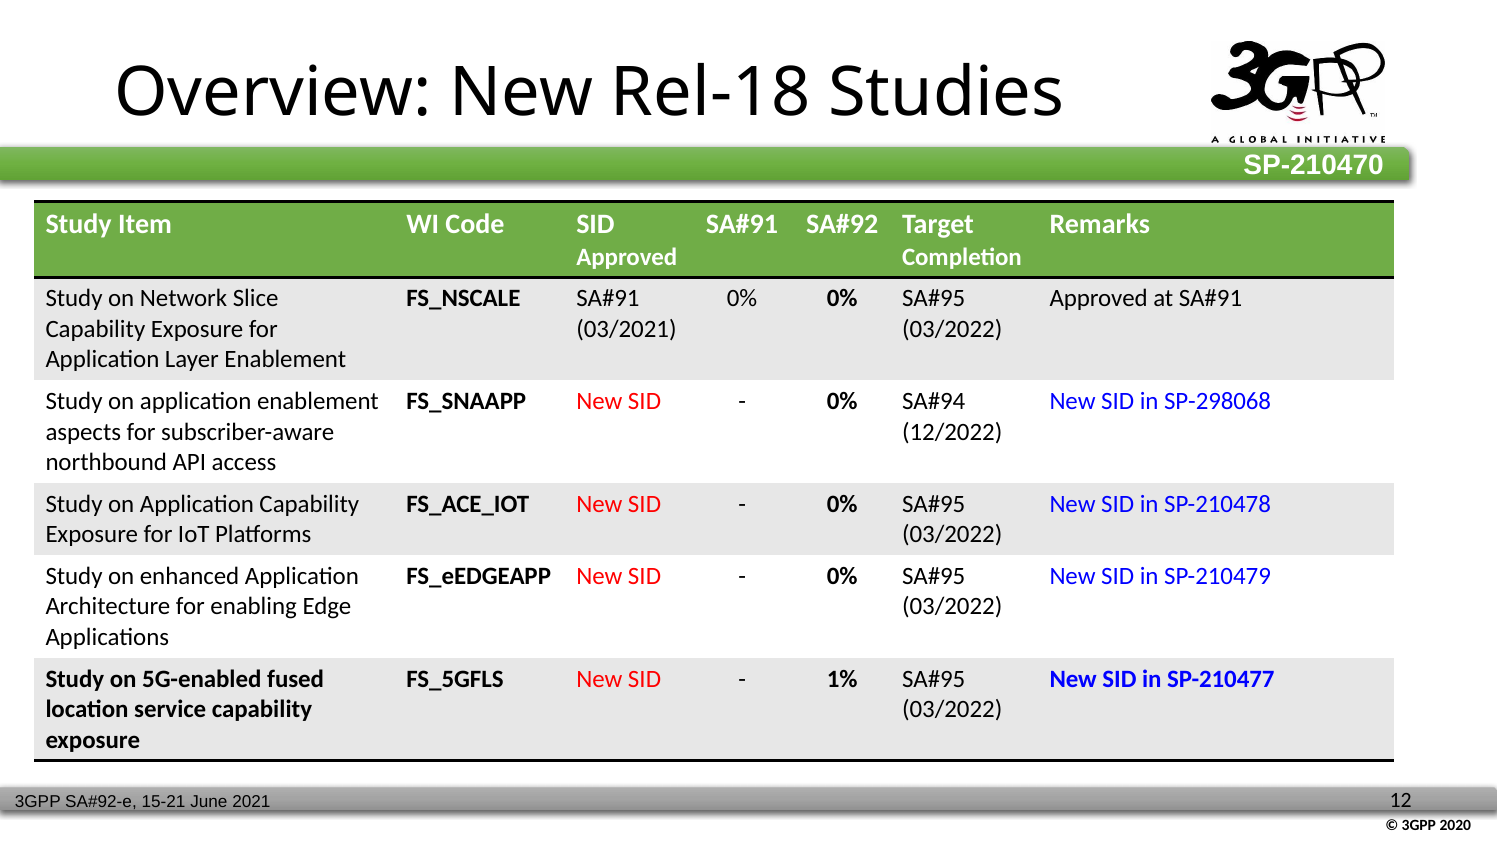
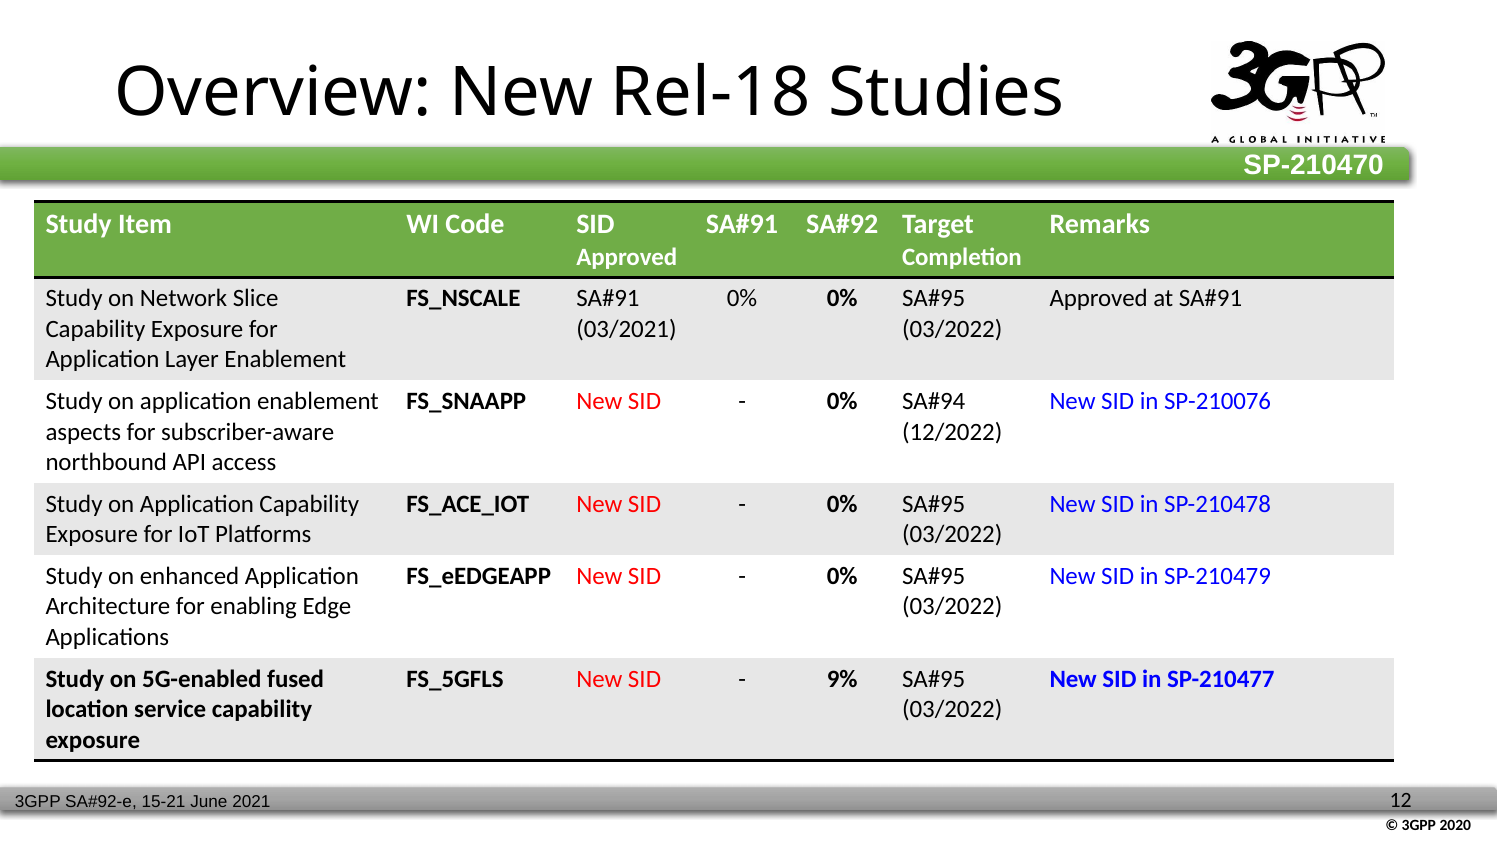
SP-298068: SP-298068 -> SP-210076 (1218, 401)
1%: 1% -> 9% (842, 679)
